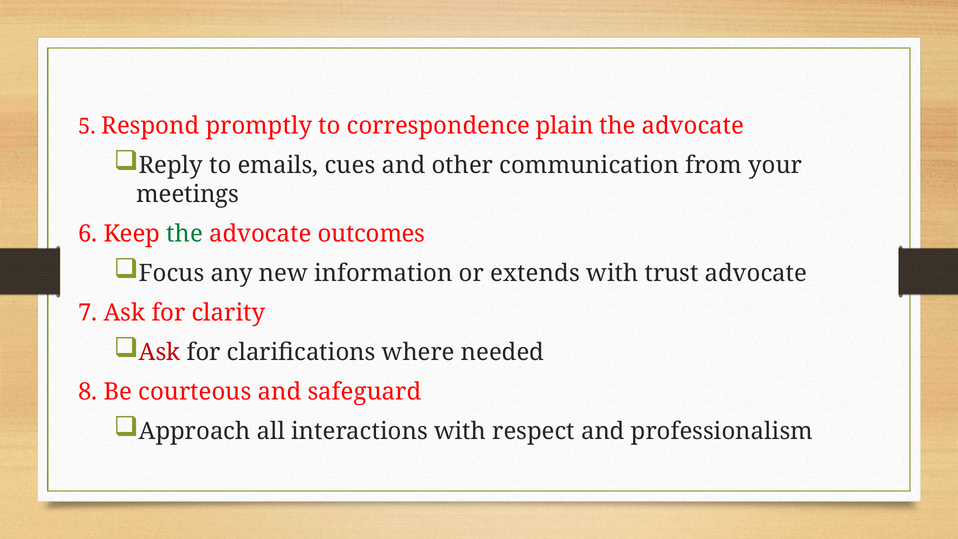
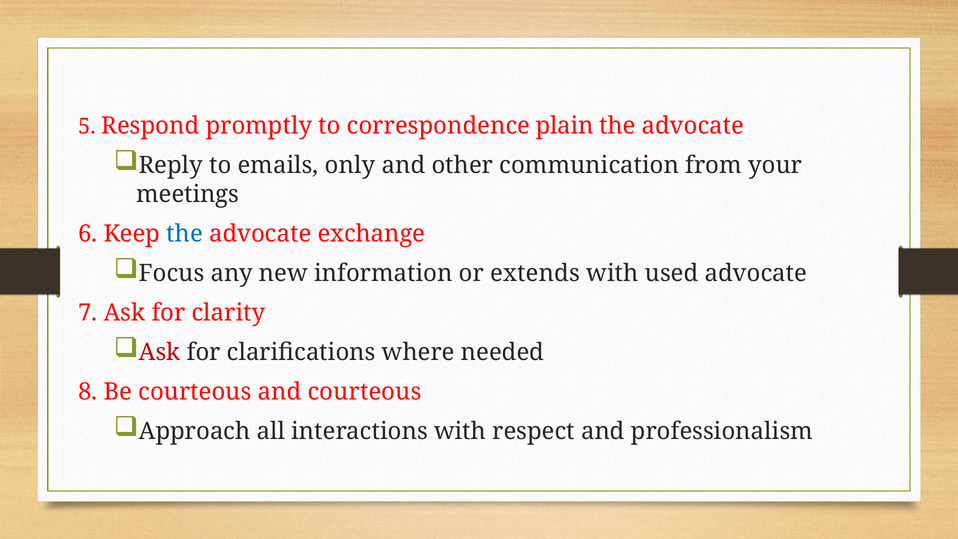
cues: cues -> only (350, 166)
the colour: green -> blue (185, 234)
outcomes: outcomes -> exchange (371, 234)
trust: trust -> used (672, 273)
and safeguard: safeguard -> courteous (365, 392)
